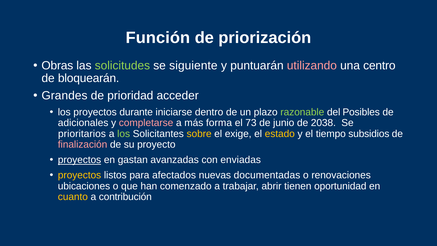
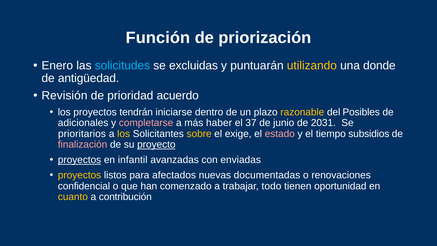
Obras: Obras -> Enero (57, 66)
solicitudes colour: light green -> light blue (122, 66)
siguiente: siguiente -> excluidas (193, 66)
utilizando colour: pink -> yellow (312, 66)
centro: centro -> donde (379, 66)
bloquearán: bloquearán -> antigüedad (89, 78)
Grandes: Grandes -> Revisión (64, 96)
acceder: acceder -> acuerdo (178, 96)
durante: durante -> tendrán (136, 112)
razonable colour: light green -> yellow (302, 112)
forma: forma -> haber (219, 123)
73: 73 -> 37 (251, 123)
2038: 2038 -> 2031 (323, 123)
los colour: light green -> yellow (124, 134)
estado colour: yellow -> pink (280, 134)
proyecto underline: none -> present (156, 144)
gastan: gastan -> infantil (133, 160)
ubicaciones: ubicaciones -> confidencial (84, 186)
abrir: abrir -> todo (271, 186)
